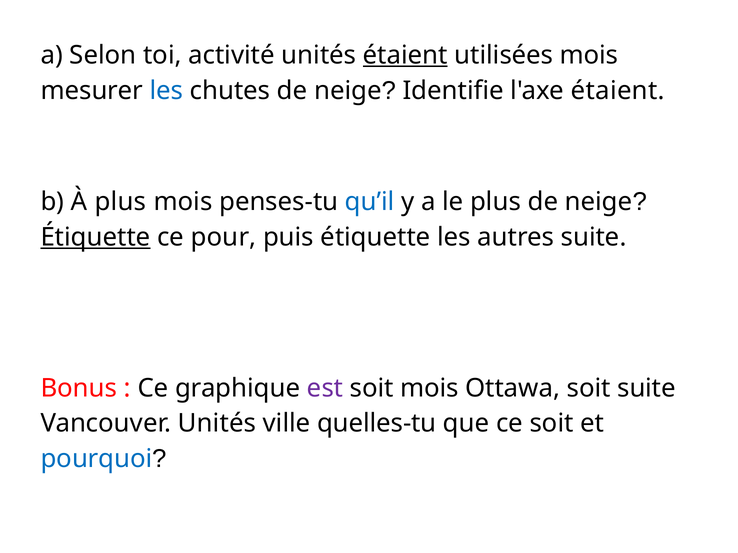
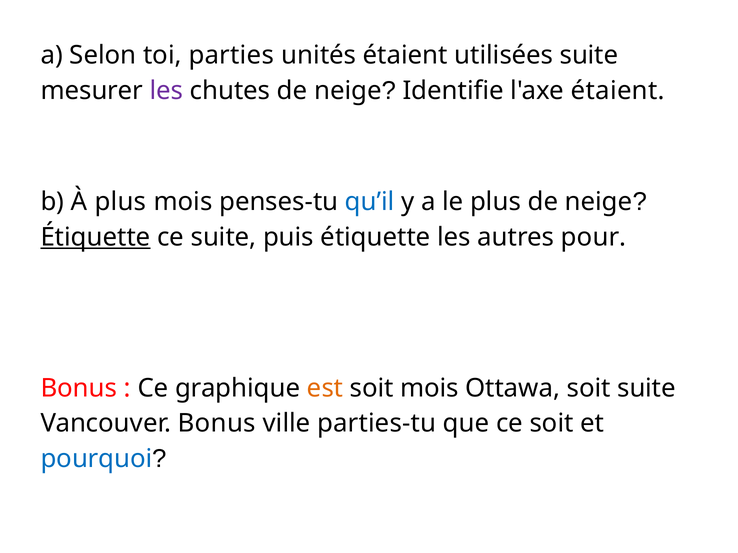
activité: activité -> parties (231, 55)
étaient underline: present -> none (405, 55)
utilisées mois: mois -> suite (589, 55)
les colour: blue -> purple (166, 91)
ce pour: pour -> suite (224, 237)
autres suite: suite -> pour (594, 237)
est colour: purple -> orange (325, 388)
Vancouver Unités: Unités -> Bonus (217, 424)
quelles-tu: quelles-tu -> parties-tu (377, 424)
